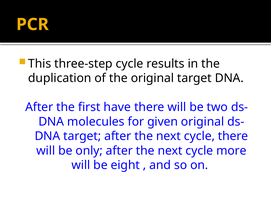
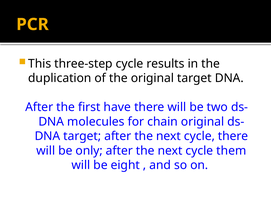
given: given -> chain (163, 121)
more: more -> them (231, 150)
